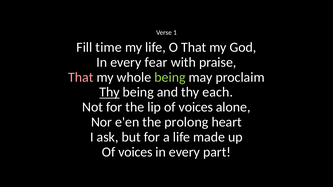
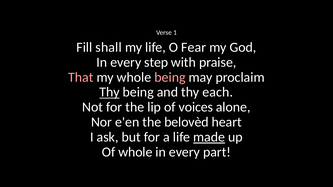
time: time -> shall (109, 47)
O That: That -> Fear (194, 47)
fear: fear -> step (156, 62)
being colour: light green -> pink (170, 77)
prolong: prolong -> belovèd (186, 122)
made underline: none -> present (209, 137)
voices: voices -> whole (135, 152)
